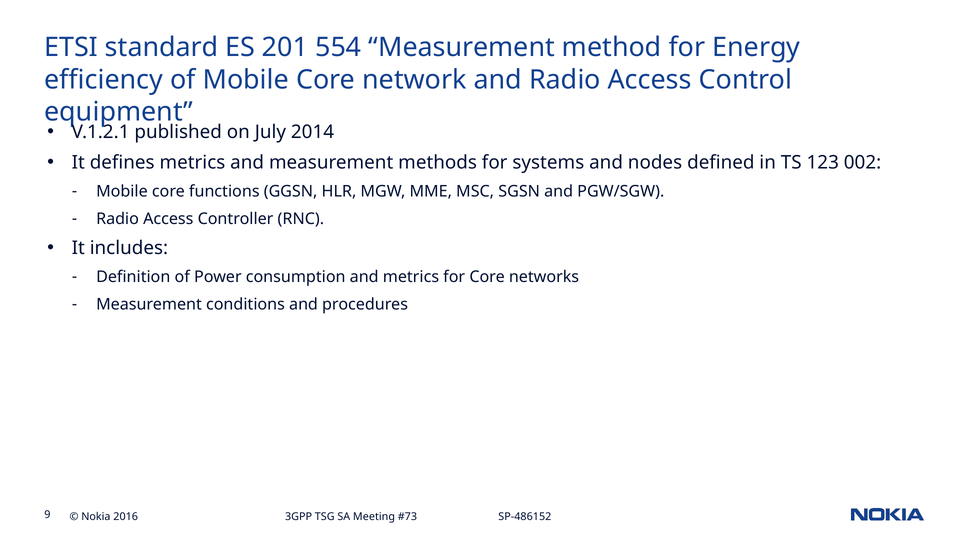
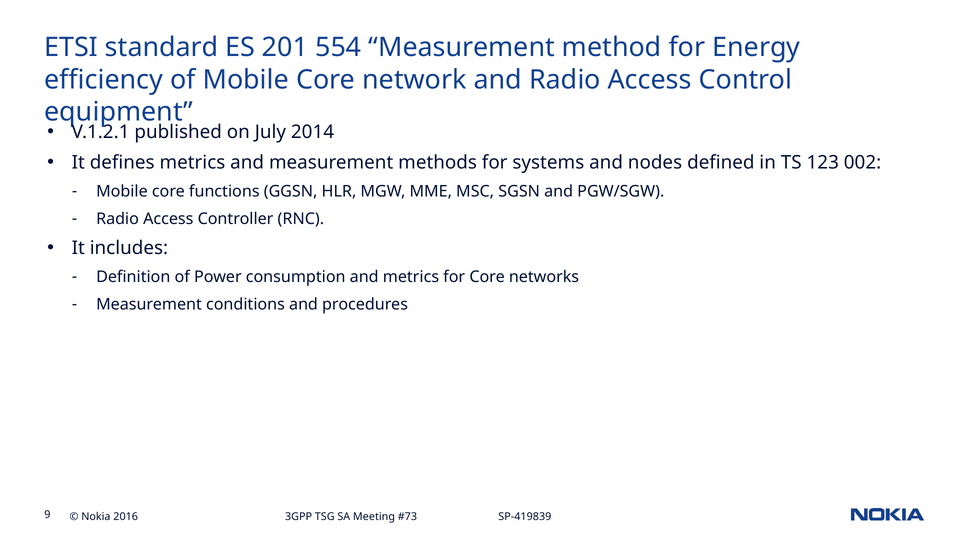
SP-486152: SP-486152 -> SP-419839 (525, 517)
